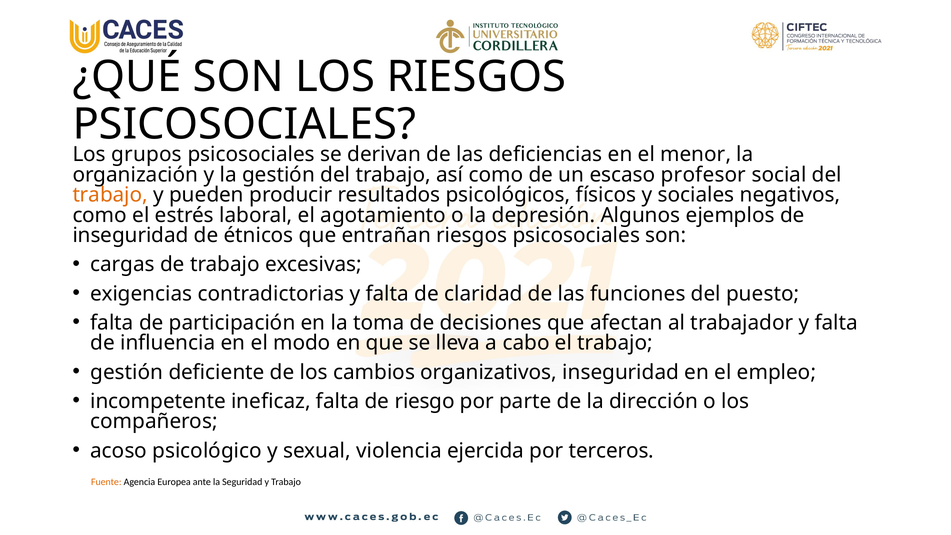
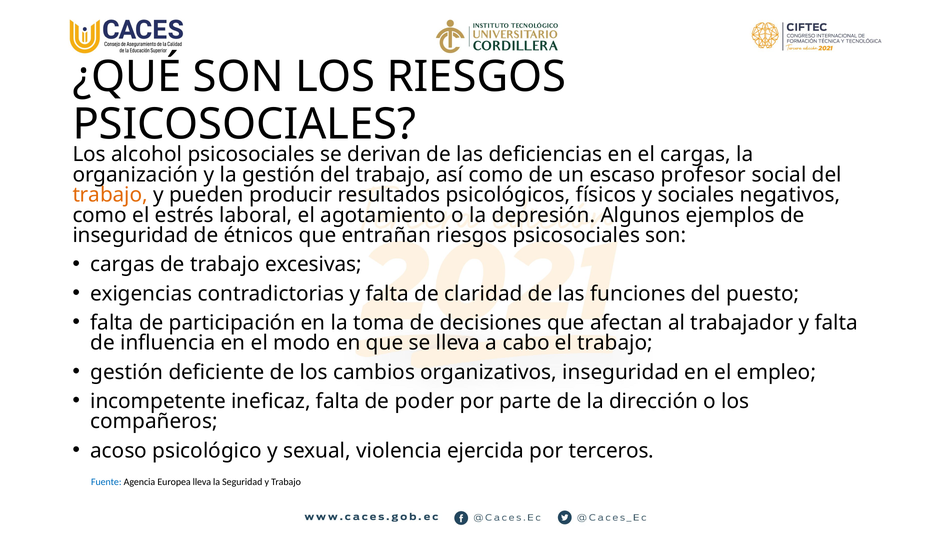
grupos: grupos -> alcohol (147, 155)
el menor: menor -> cargas (696, 155)
riesgo: riesgo -> poder (424, 401)
Fuente colour: orange -> blue (106, 482)
Europea ante: ante -> lleva (202, 482)
